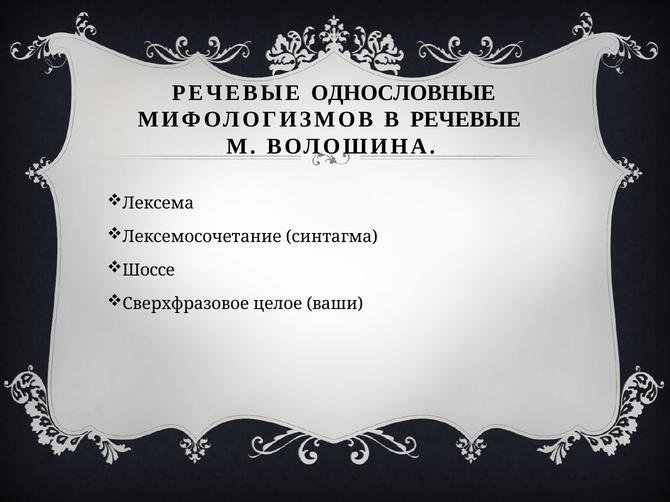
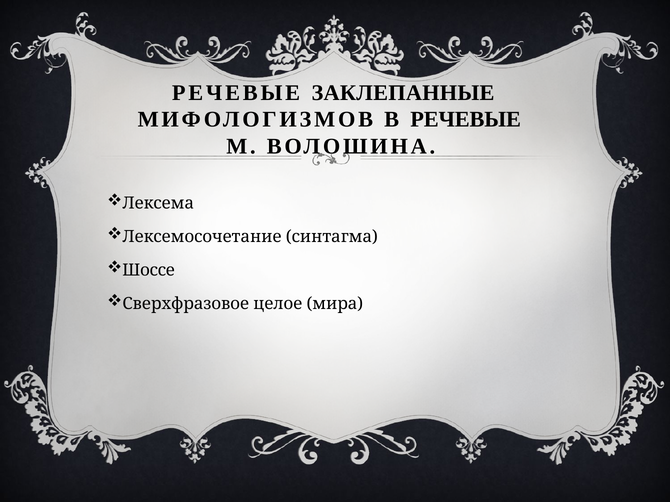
ОДНОСЛОВНЫЕ: ОДНОСЛОВНЫЕ -> ЗАКЛЕПАННЫЕ (403, 93)
ваши: ваши -> мира (335, 304)
